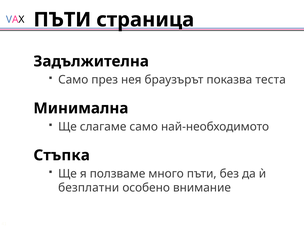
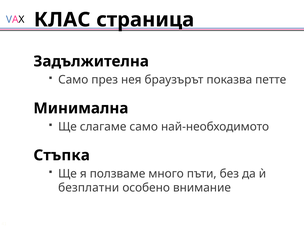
ПЪТИ: ПЪТИ -> КЛАС (62, 20)
теста: теста -> петте (271, 80)
